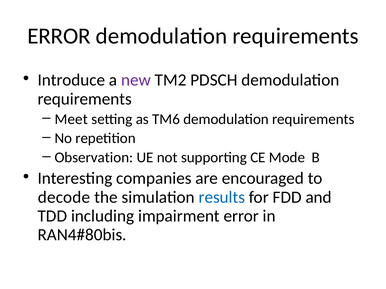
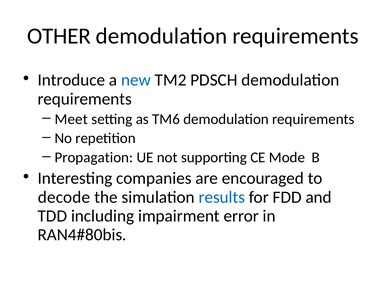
ERROR: ERROR -> OTHER (59, 36)
new colour: purple -> blue (136, 80)
Observation: Observation -> Propagation (94, 158)
